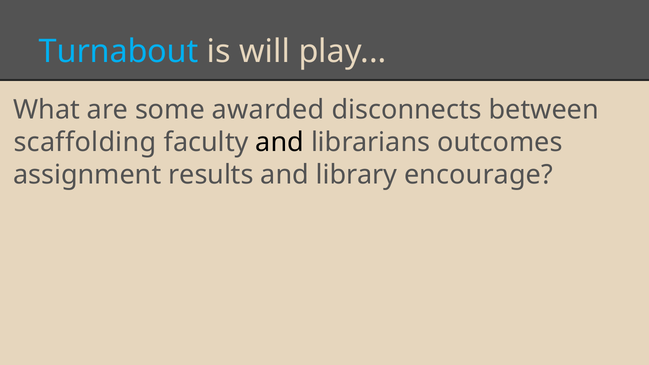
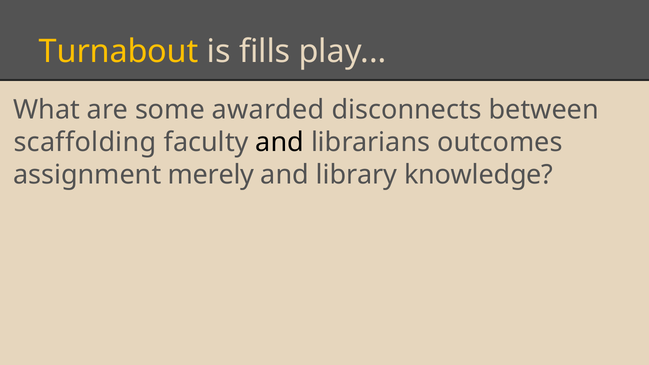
Turnabout colour: light blue -> yellow (119, 52)
will: will -> fills (265, 52)
results: results -> merely (211, 175)
encourage: encourage -> knowledge (479, 175)
